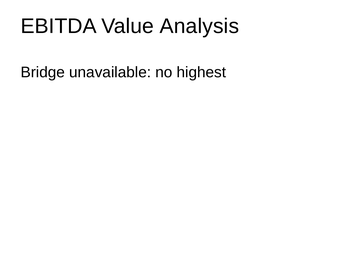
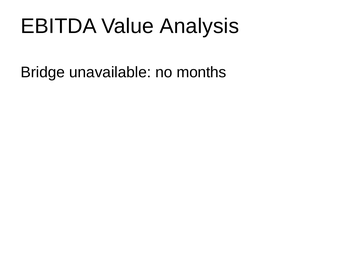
highest: highest -> months (201, 72)
